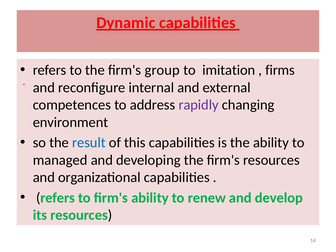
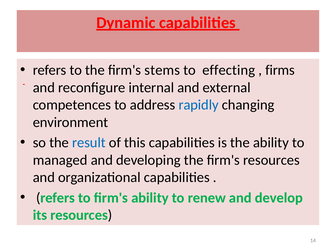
group: group -> stems (162, 70)
imitation: imitation -> effecting (229, 70)
rapidly colour: purple -> blue (199, 105)
